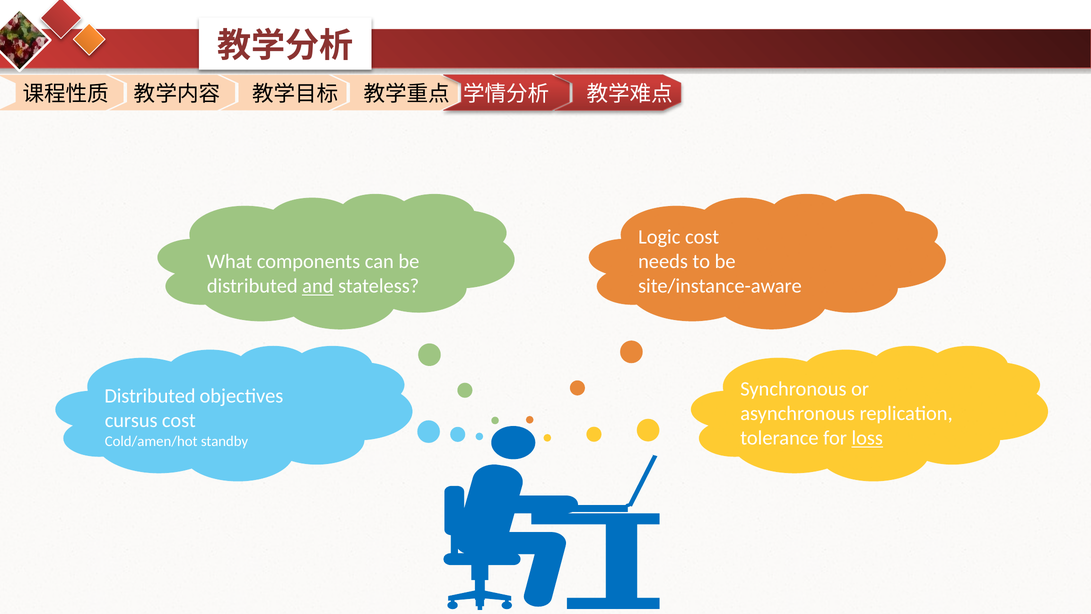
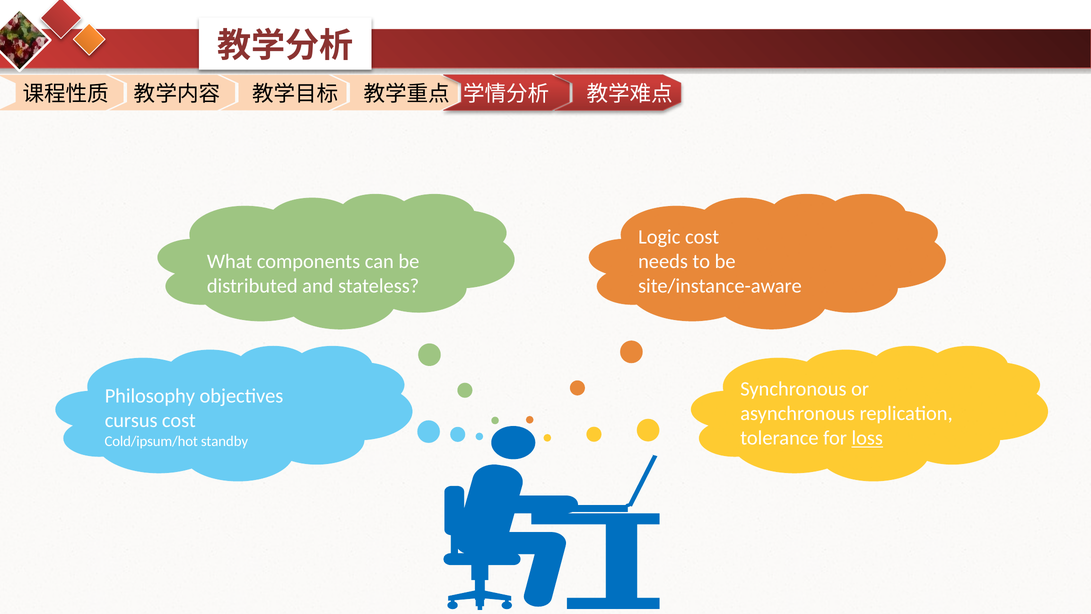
and underline: present -> none (318, 286)
Distributed: Distributed -> Philosophy (150, 396)
Cold/amen/hot: Cold/amen/hot -> Cold/ipsum/hot (151, 441)
